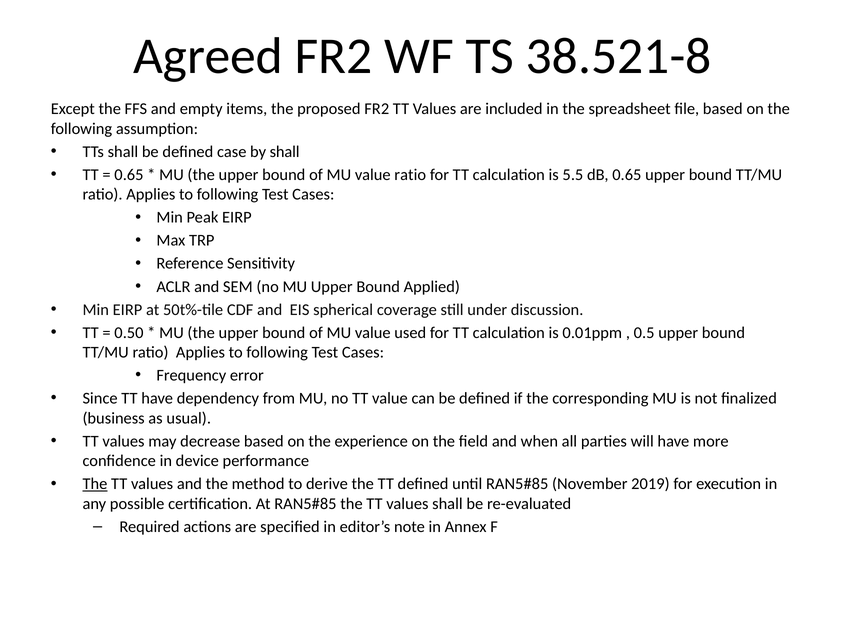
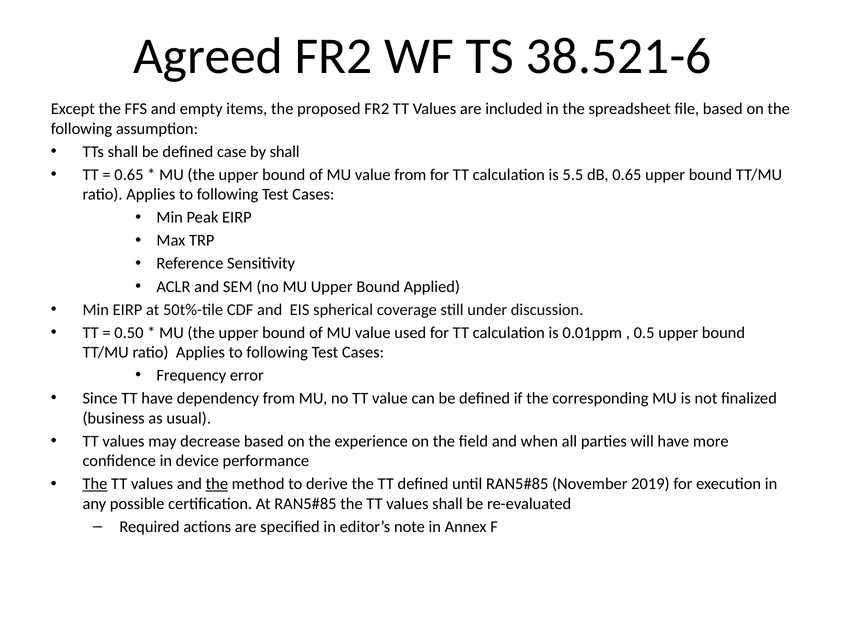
38.521-8: 38.521-8 -> 38.521-6 (619, 56)
value ratio: ratio -> from (410, 175)
the underline: none -> present (217, 484)
